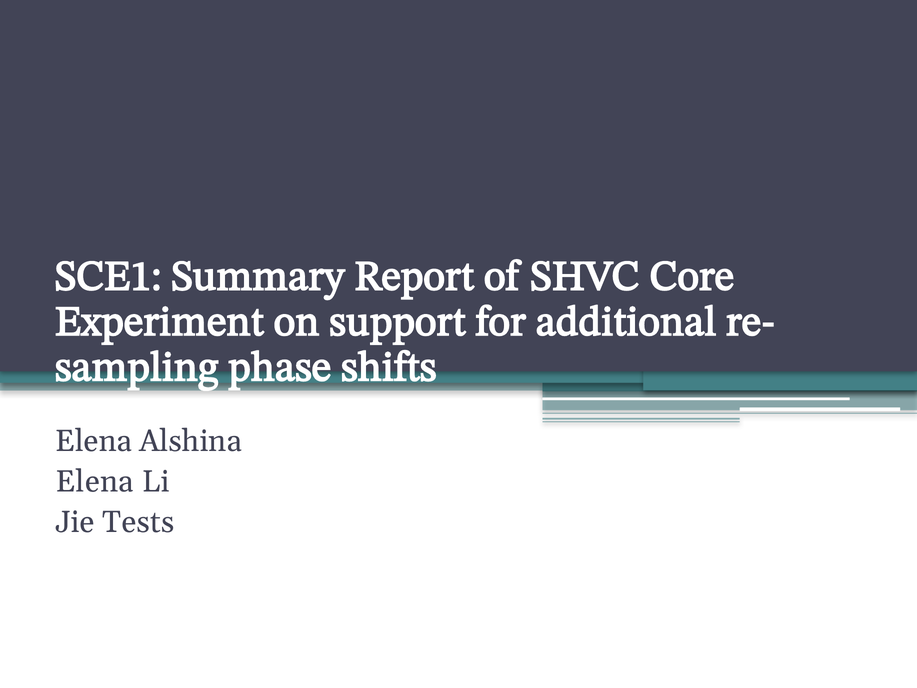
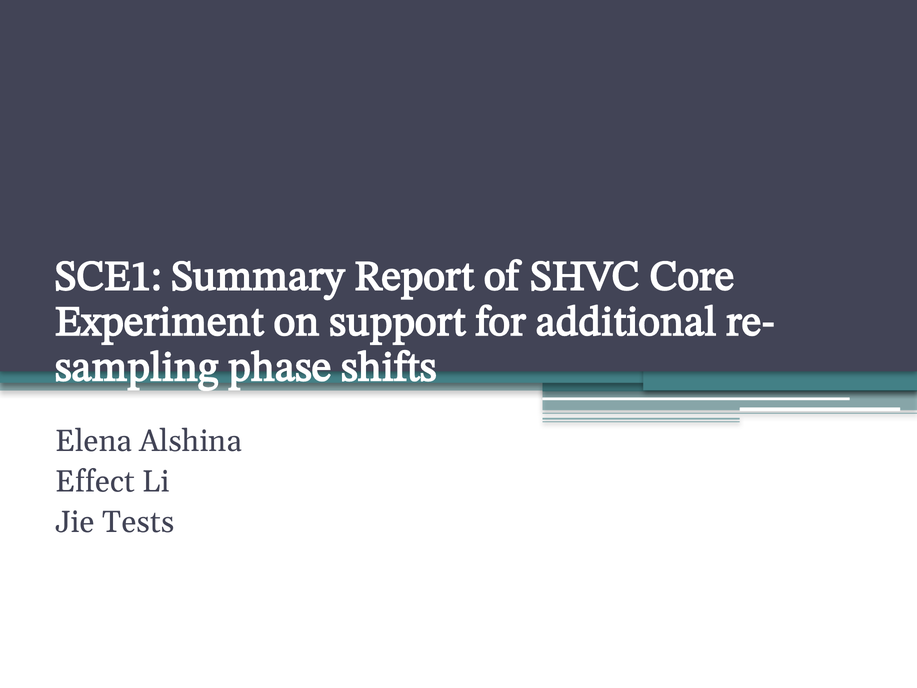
Elena: Elena -> Effect (95, 482)
